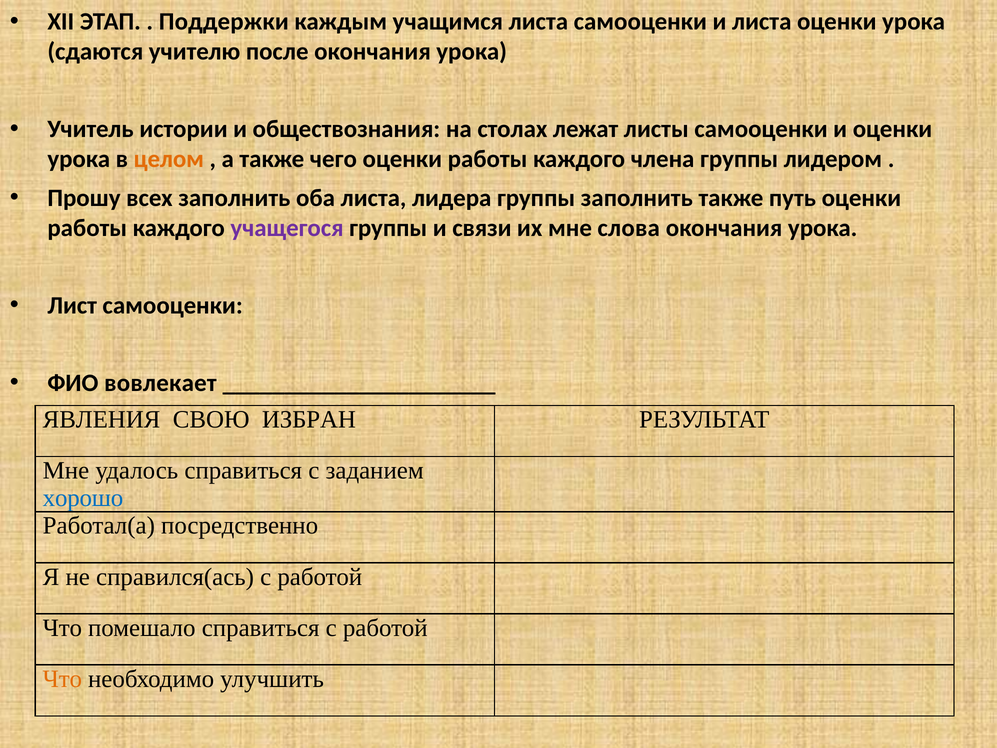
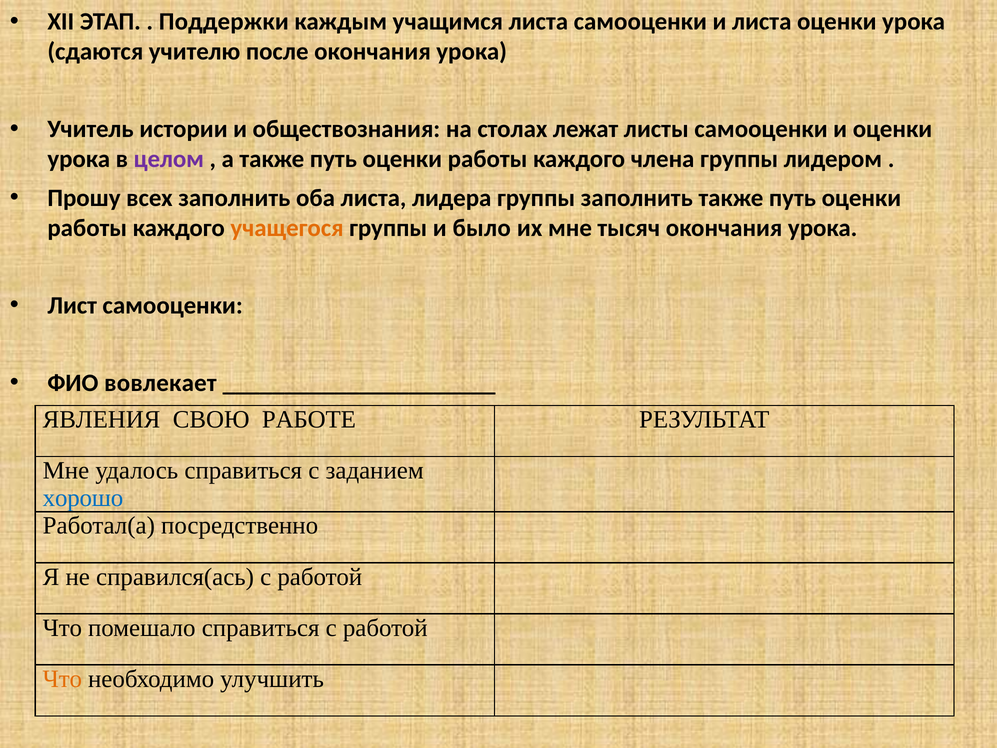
целом colour: orange -> purple (169, 159)
а также чего: чего -> путь (333, 159)
учащегося colour: purple -> orange (287, 228)
связи: связи -> было (482, 228)
слова: слова -> тысяч (629, 228)
ИЗБРАН: ИЗБРАН -> РАБОТЕ (309, 419)
